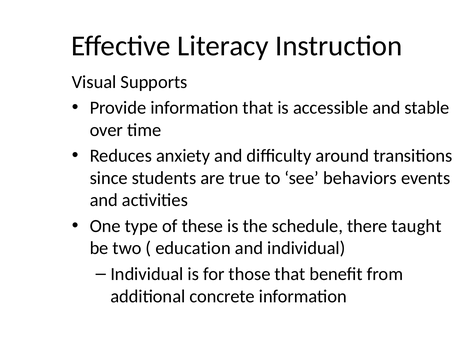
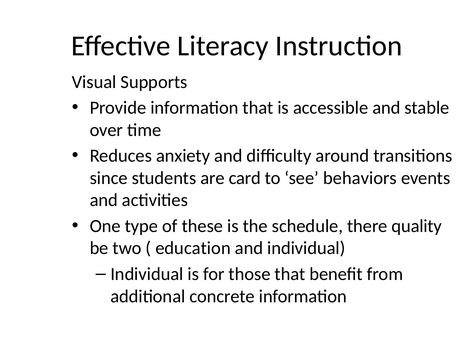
true: true -> card (245, 178)
taught: taught -> quality (417, 226)
